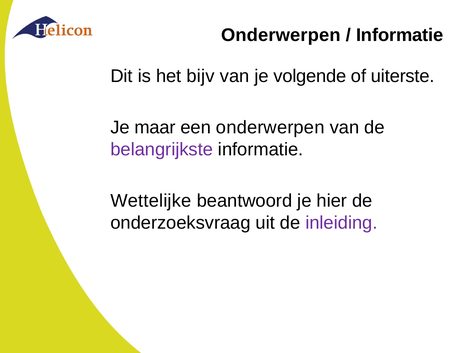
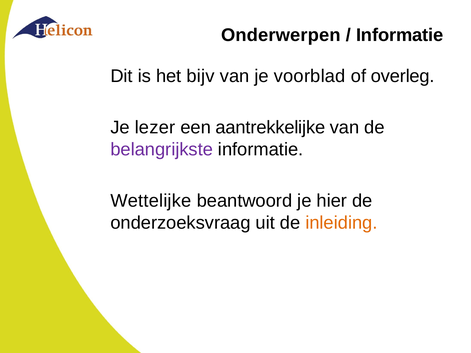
volgende: volgende -> voorblad (310, 76)
uiterste: uiterste -> overleg (403, 76)
maar: maar -> lezer (155, 128)
een onderwerpen: onderwerpen -> aantrekkelijke (270, 128)
inleiding colour: purple -> orange (341, 223)
